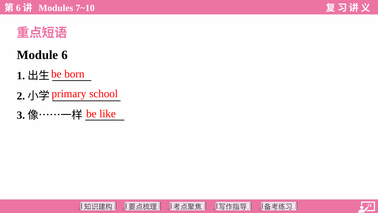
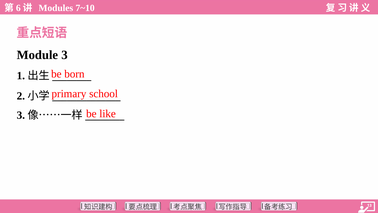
Module 6: 6 -> 3 (64, 55)
